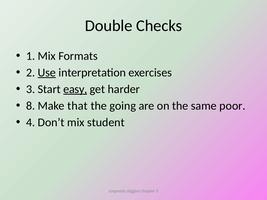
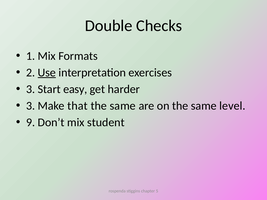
easy underline: present -> none (75, 89)
8: 8 -> 3 (31, 106)
going: going -> same (123, 106)
poor: poor -> level (232, 106)
4: 4 -> 9 (31, 122)
